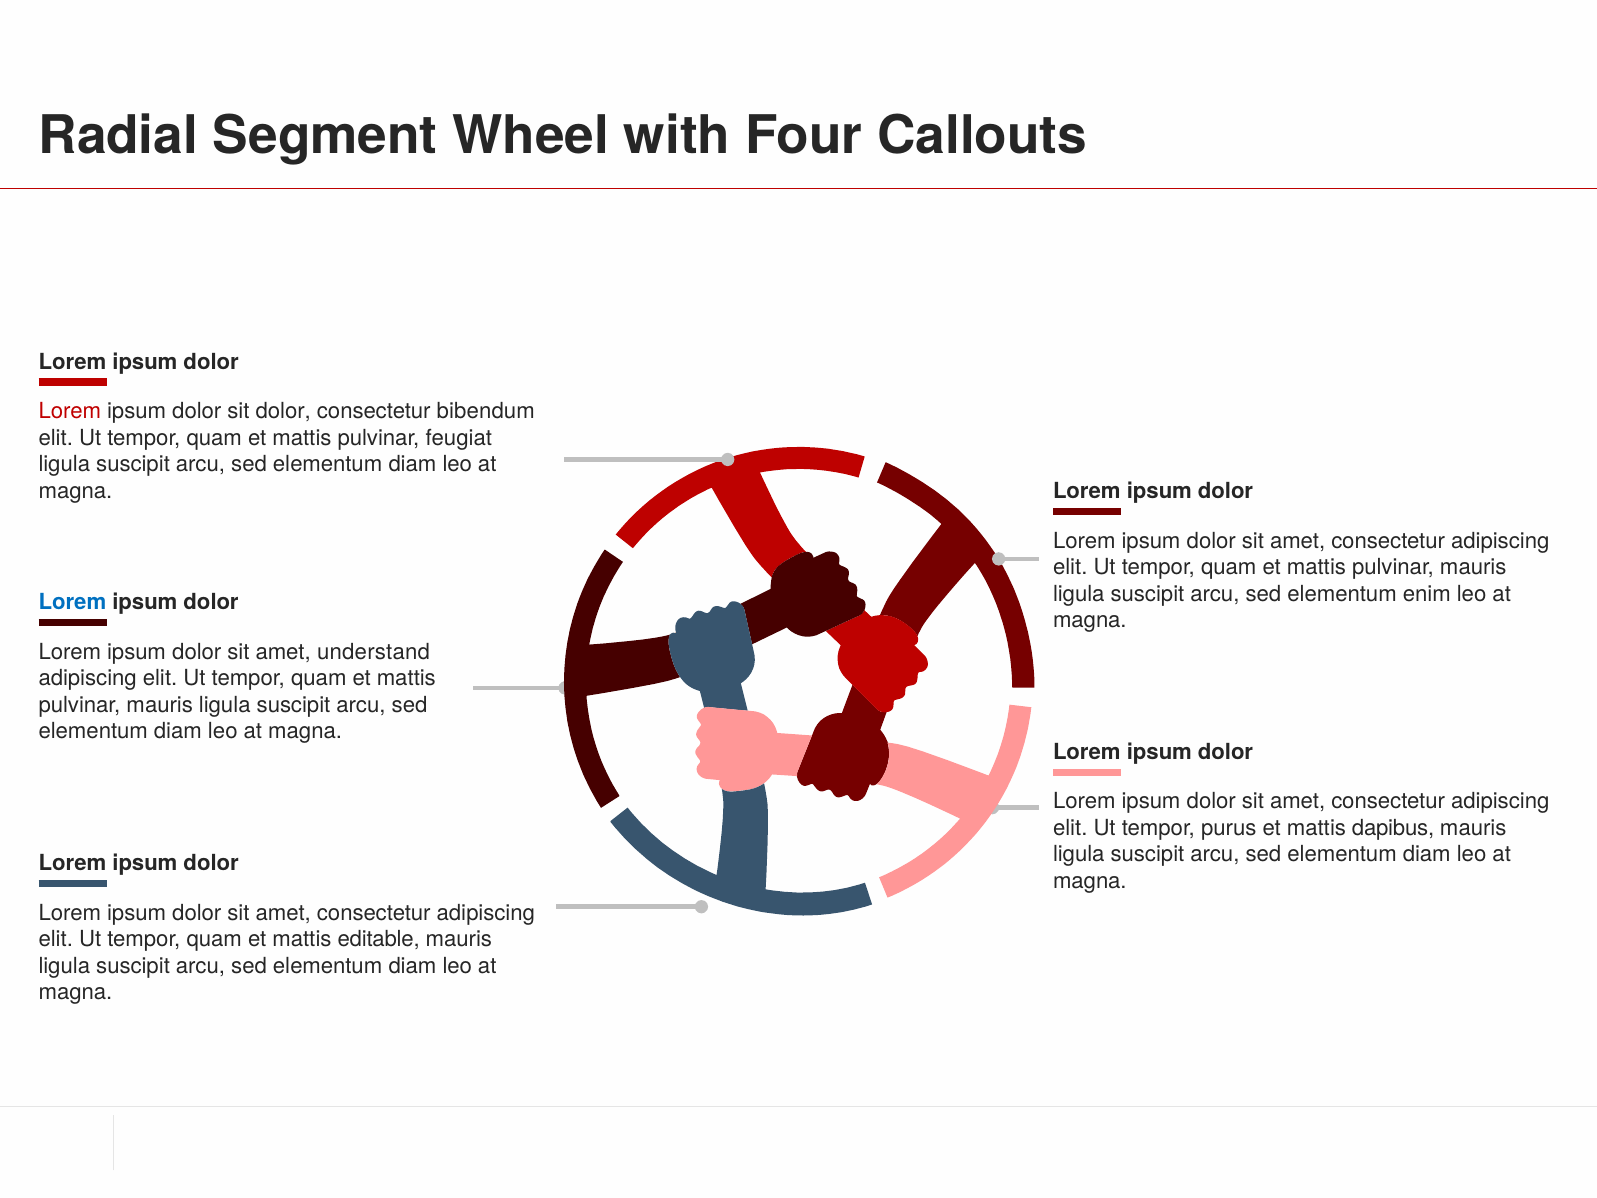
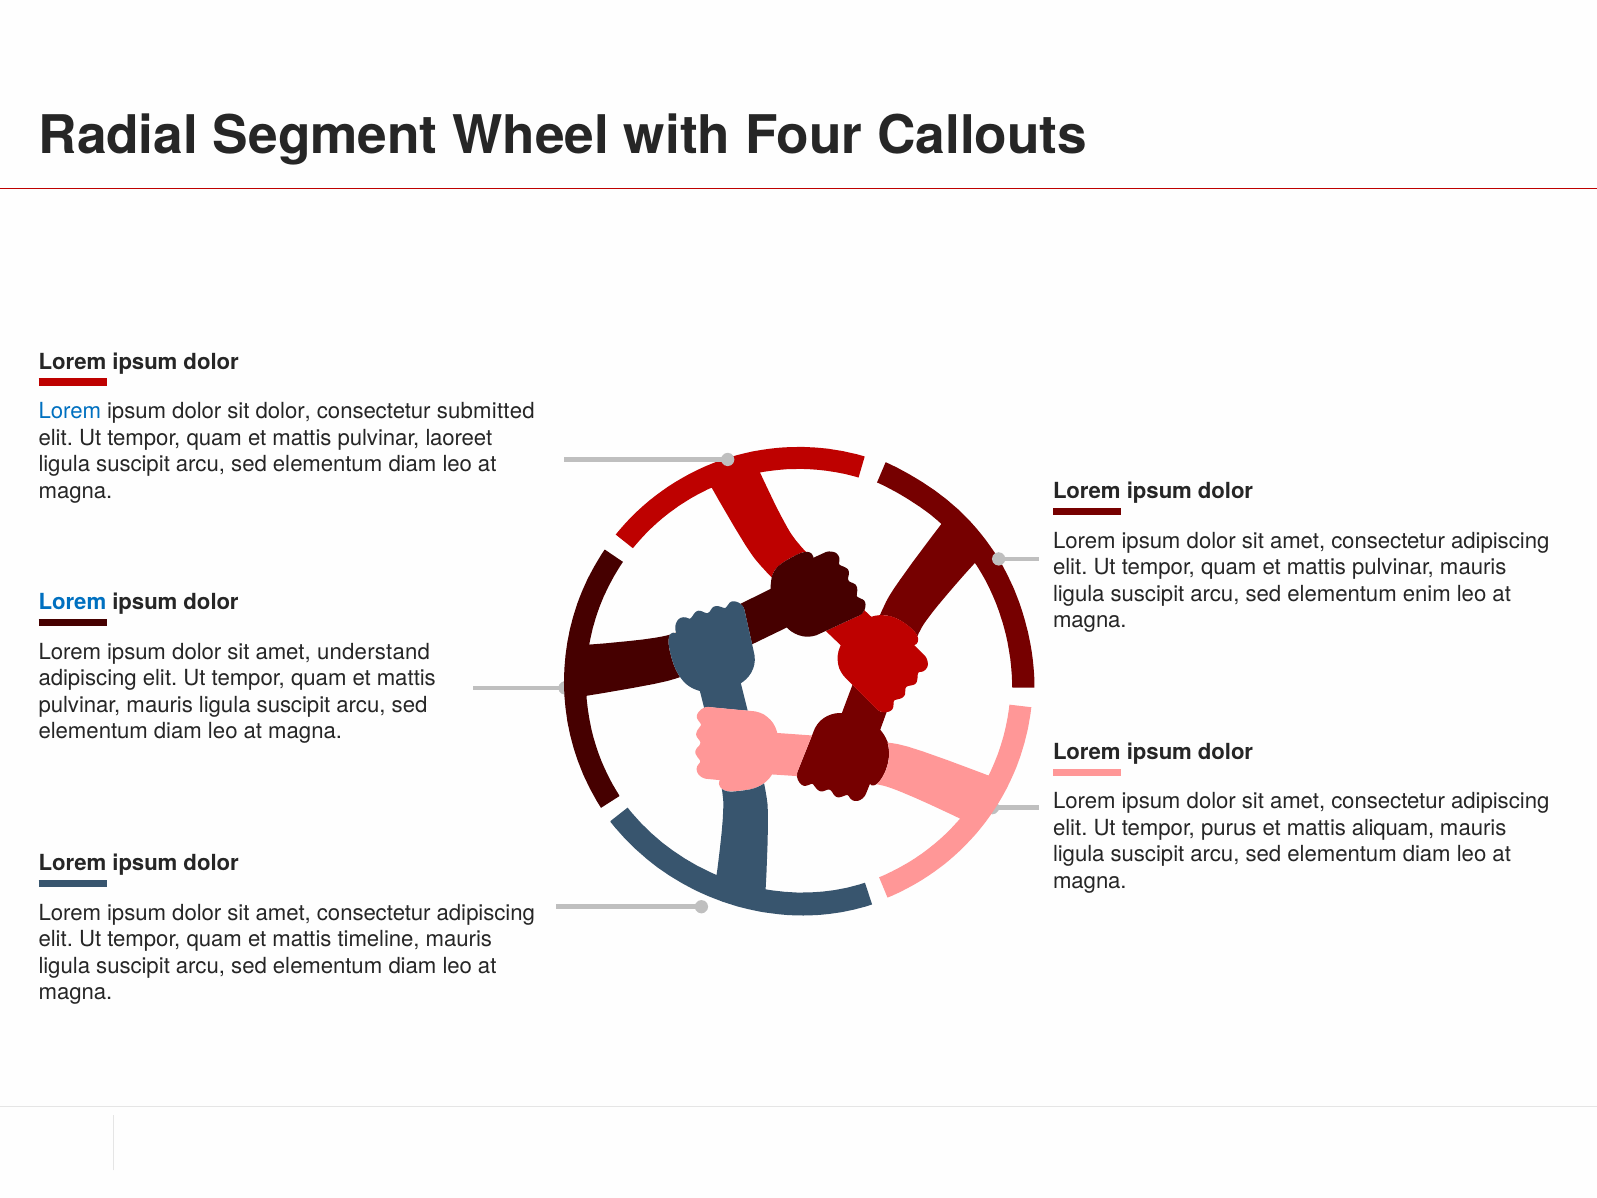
Lorem colour: red -> blue (70, 411)
bibendum: bibendum -> submitted (486, 411)
feugiat: feugiat -> laoreet (459, 438)
dapibus: dapibus -> aliquam (1393, 828)
editable: editable -> timeline (379, 939)
